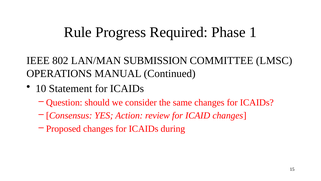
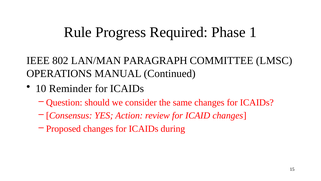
SUBMISSION: SUBMISSION -> PARAGRAPH (155, 61)
Statement: Statement -> Reminder (71, 88)
